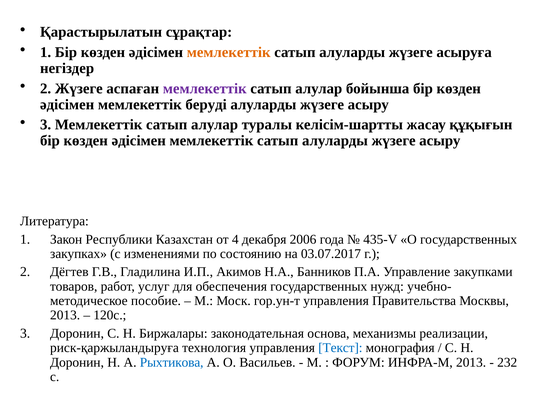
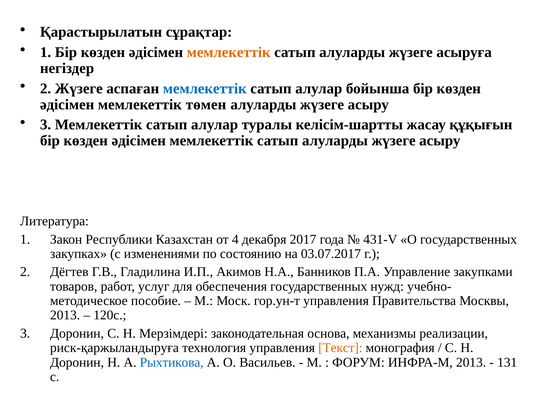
мемлекеттік colour: purple -> blue (205, 88)
беруді: беруді -> төмен (206, 104)
2006: 2006 -> 2017 (303, 239)
435-V: 435-V -> 431-V (380, 239)
Биржалары: Биржалары -> Мерзімдері (173, 333)
Текст colour: blue -> orange (340, 347)
232: 232 -> 131 (507, 362)
